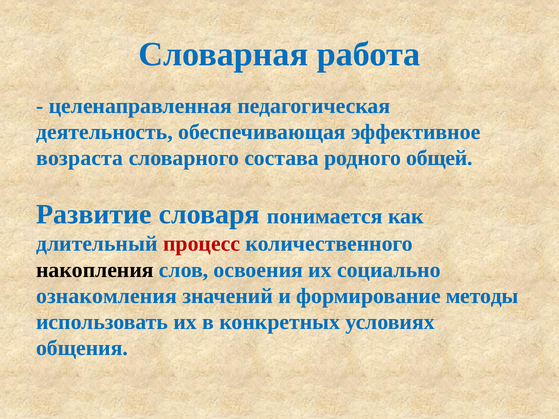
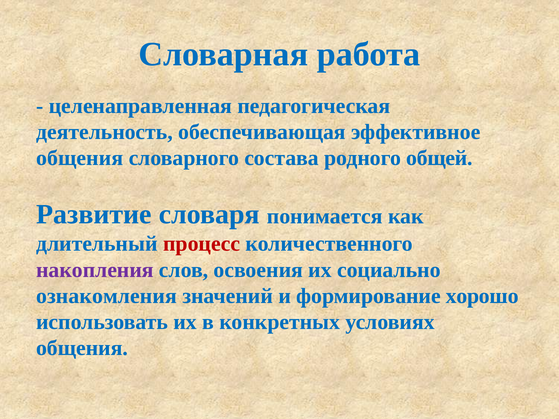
возраста: возраста -> общения (80, 158)
накопления colour: black -> purple (95, 270)
методы: методы -> хорошо (482, 296)
